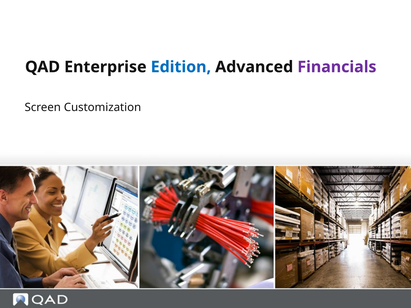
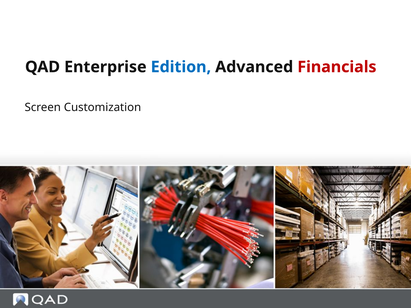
Financials colour: purple -> red (337, 67)
